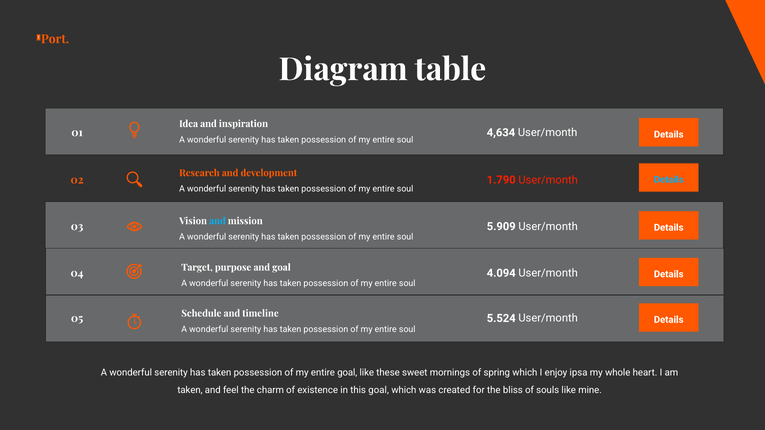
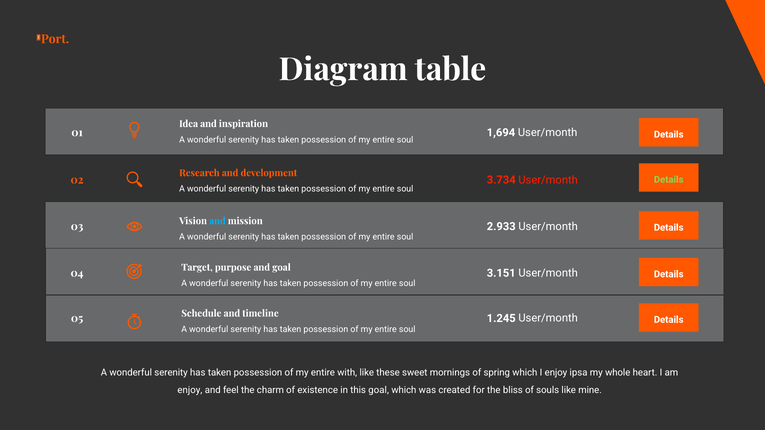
4,634: 4,634 -> 1,694 (501, 133)
1.790: 1.790 -> 3.734 (501, 180)
Details colour: light blue -> light green (669, 180)
5.909: 5.909 -> 2.933 (501, 227)
4.094: 4.094 -> 3.151 (501, 273)
5.524: 5.524 -> 1.245 (501, 318)
entire goal: goal -> with (347, 373)
taken: taken -> enjoy (190, 390)
